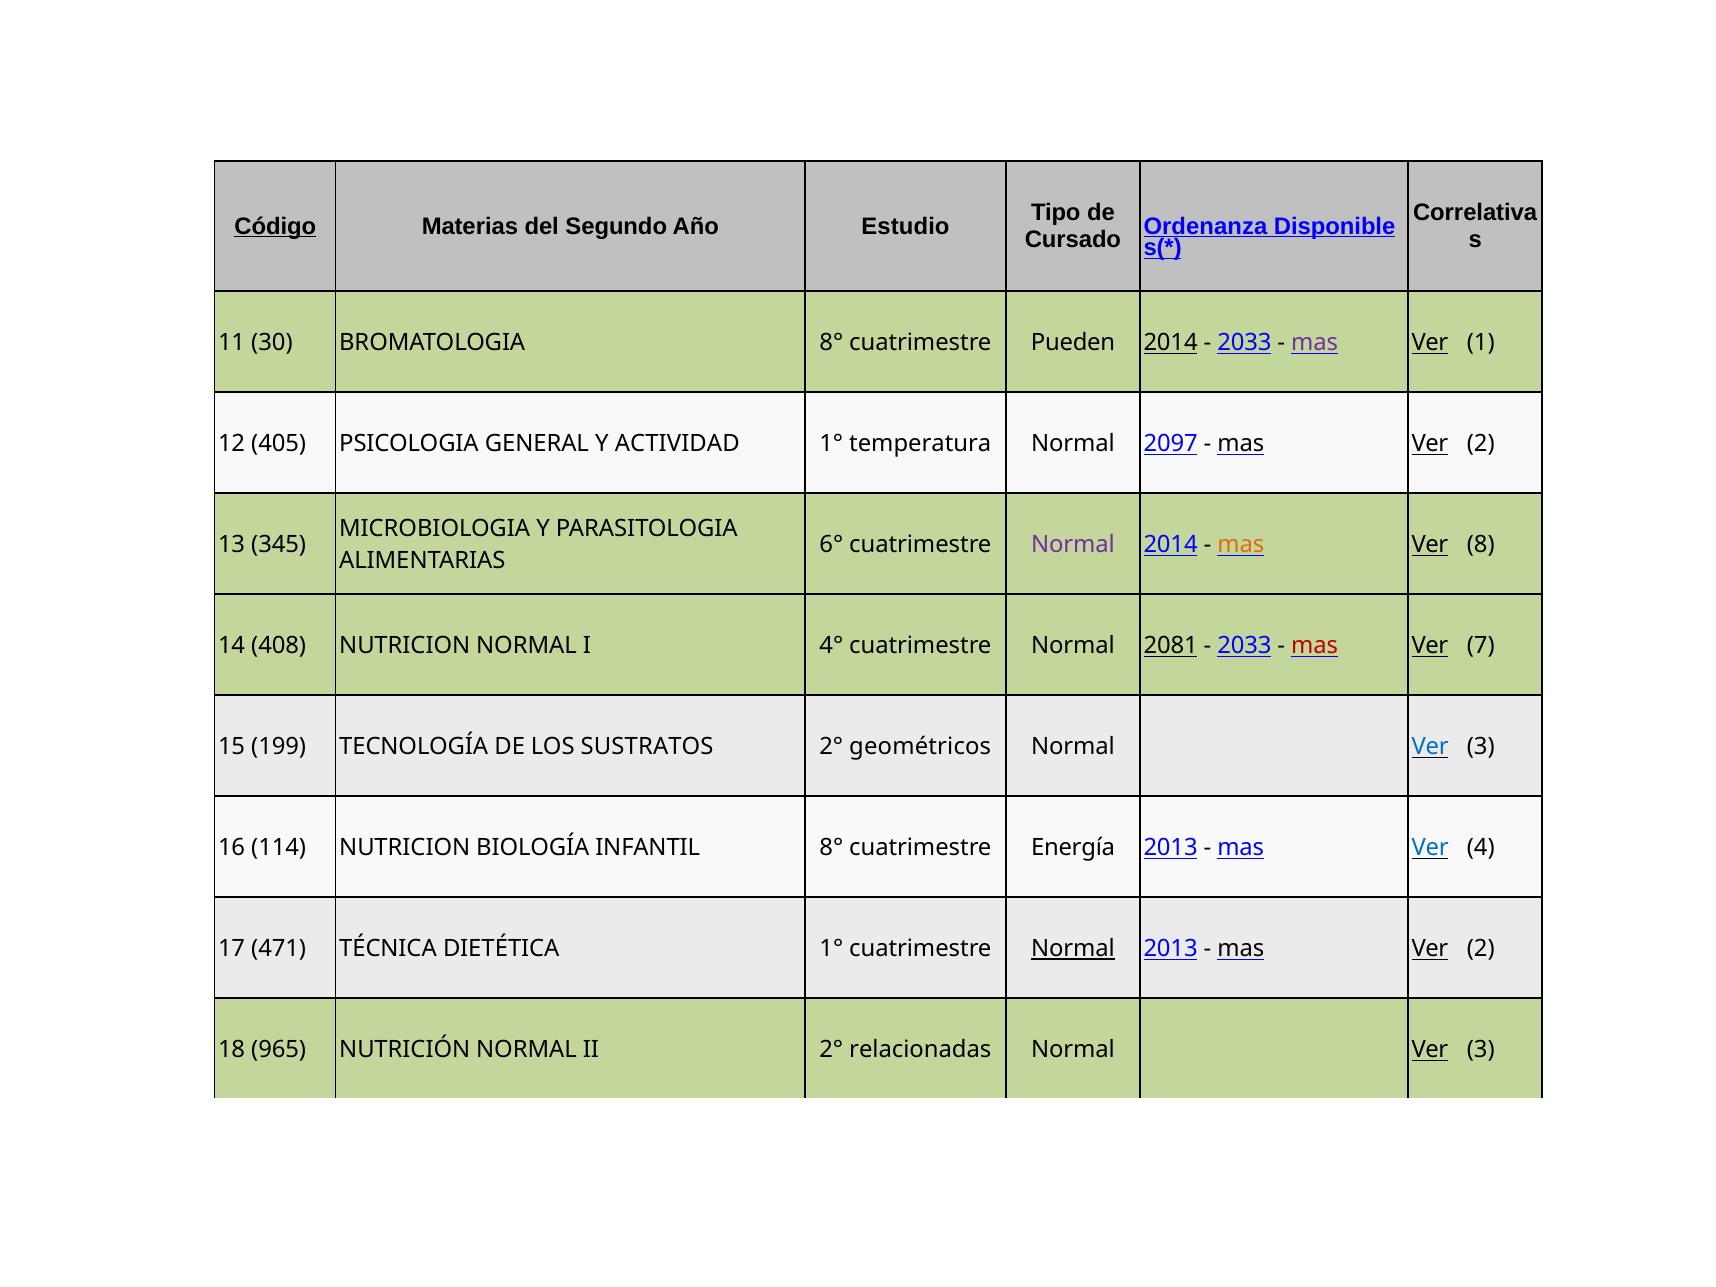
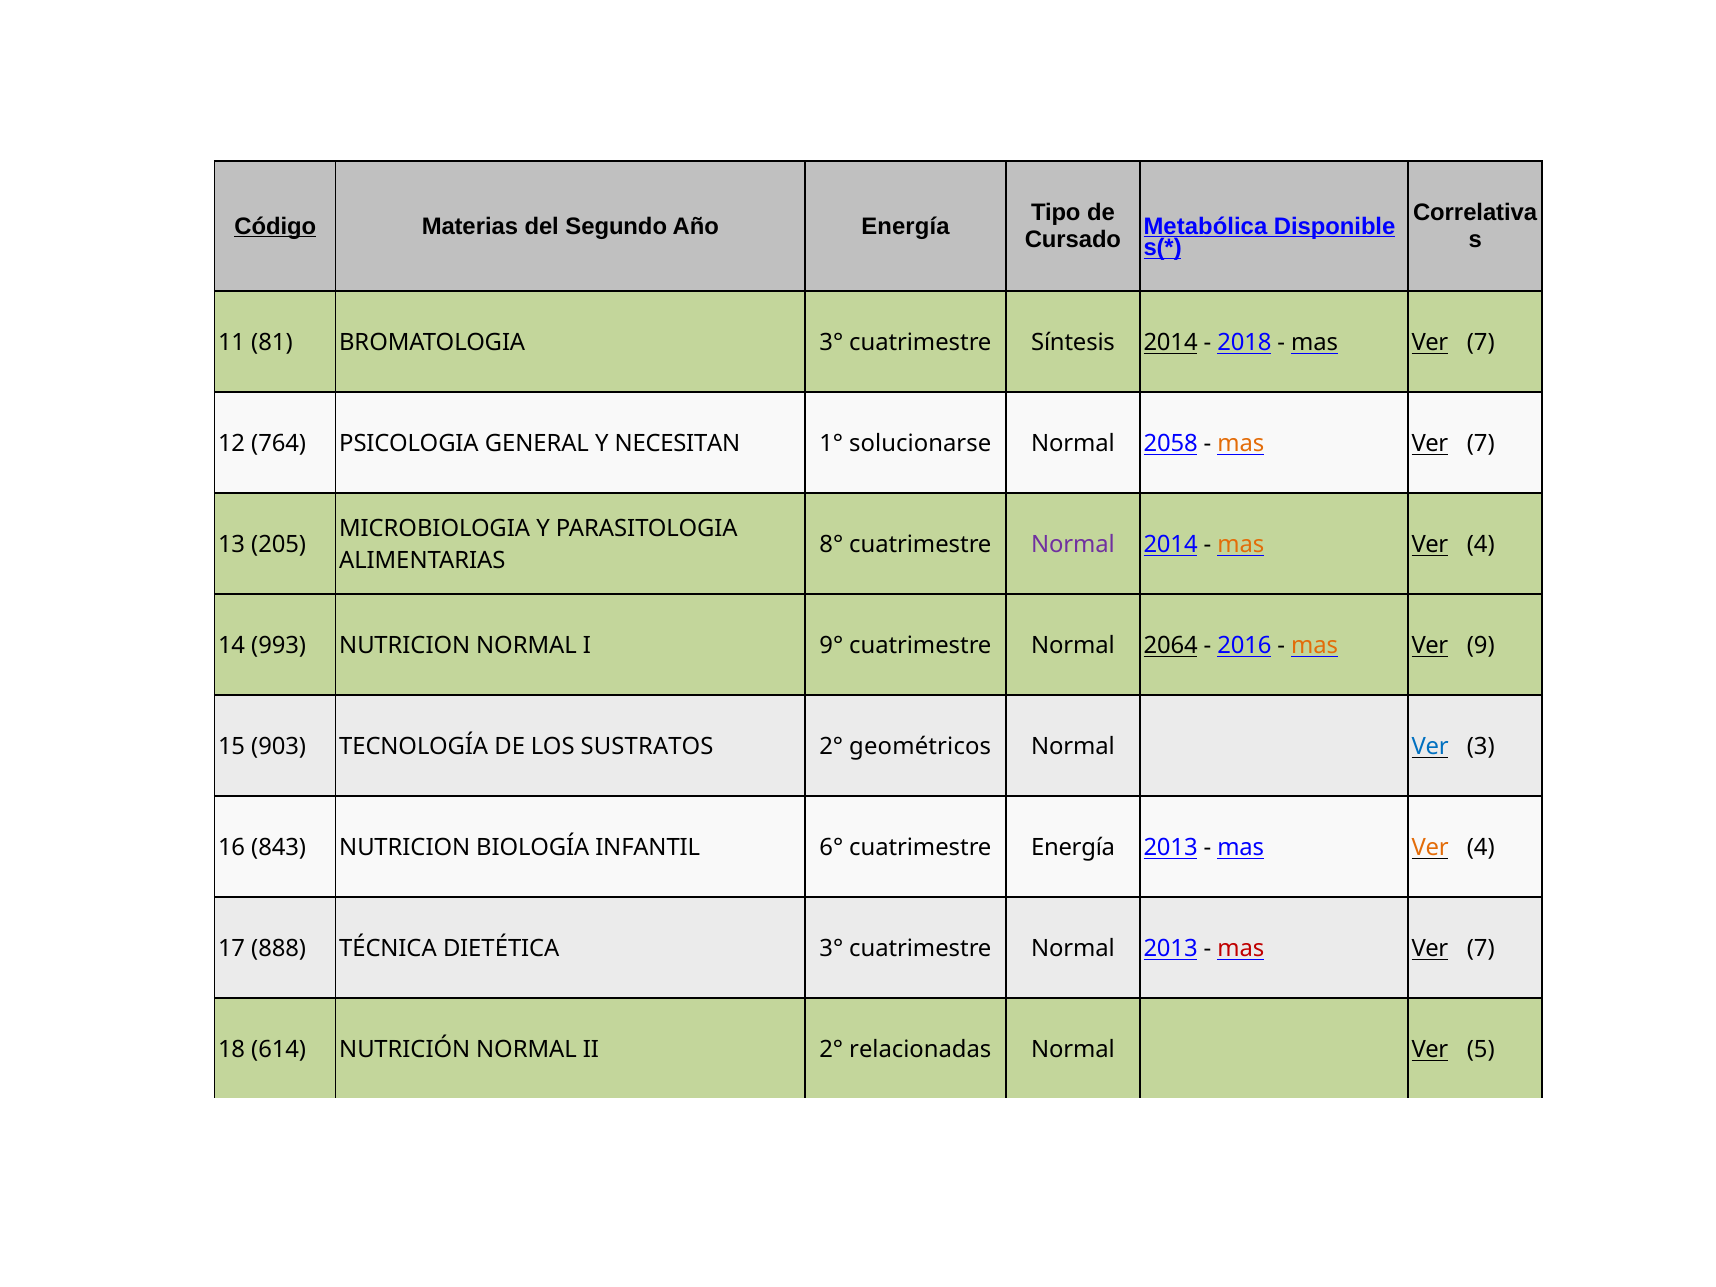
Año Estudio: Estudio -> Energía (905, 226)
Ordenanza: Ordenanza -> Metabólica (1205, 226)
30: 30 -> 81 (272, 343)
BROMATOLOGIA 8°: 8° -> 3° (831, 343)
Pueden: Pueden -> Síntesis (1073, 343)
2033: 2033 -> 2018 (1244, 343)
mas colour: purple -> black (1315, 343)
1: 1 -> 7 (1481, 343)
405: 405 -> 764 (279, 444)
ACTIVIDAD: ACTIVIDAD -> NECESITAN (677, 444)
temperatura: temperatura -> solucionarse (920, 444)
2097: 2097 -> 2058 (1171, 444)
mas colour: black -> orange (1241, 444)
2: 2 -> 7 (1481, 444)
345: 345 -> 205 (279, 545)
6°: 6° -> 8° (831, 545)
8: 8 -> 4 (1481, 545)
408: 408 -> 993 (279, 646)
4°: 4° -> 9° (831, 646)
2081: 2081 -> 2064 (1171, 646)
2033: 2033 -> 2016 (1244, 646)
mas colour: red -> orange (1315, 646)
7: 7 -> 9 (1481, 646)
199: 199 -> 903 (279, 747)
114: 114 -> 843 (279, 848)
INFANTIL 8°: 8° -> 6° (831, 848)
Ver colour: blue -> orange (1430, 848)
471: 471 -> 888 (279, 949)
DIETÉTICA 1°: 1° -> 3° (831, 949)
Normal underline: present -> none (1073, 949)
mas colour: black -> red (1241, 949)
2: 2 -> 7 (1481, 949)
965: 965 -> 614 (279, 1050)
3: 3 -> 5 (1481, 1050)
